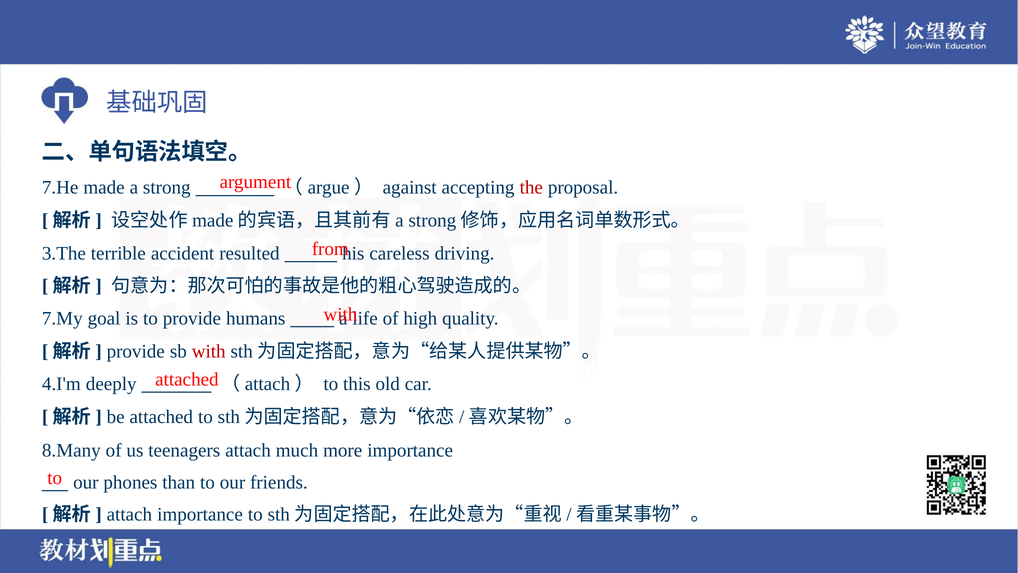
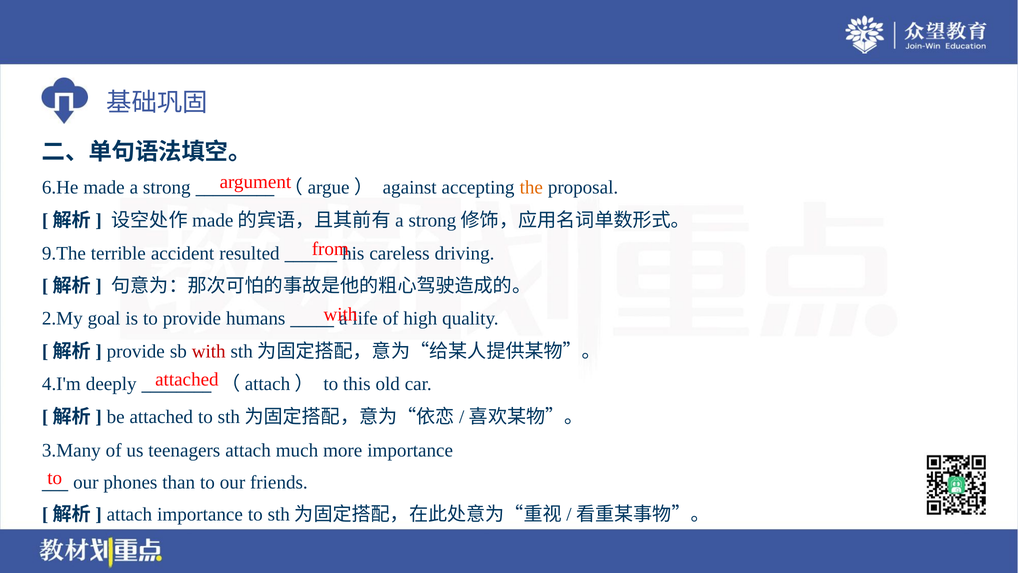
7.He: 7.He -> 6.He (60, 187)
the colour: red -> orange (531, 187)
3.The: 3.The -> 9.The (64, 253)
7.My: 7.My -> 2.My (62, 318)
8.Many: 8.Many -> 3.Many (71, 450)
